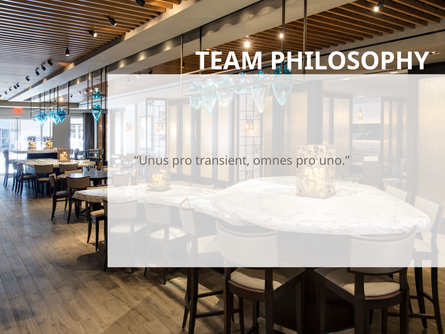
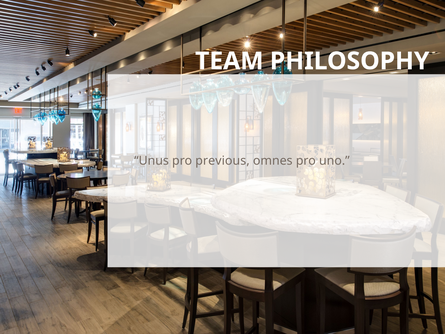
transient: transient -> previous (222, 161)
